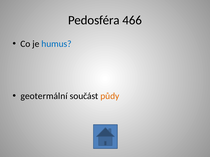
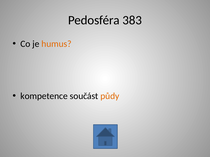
466: 466 -> 383 (132, 20)
humus colour: blue -> orange (57, 44)
geotermální: geotermální -> kompetence (44, 96)
